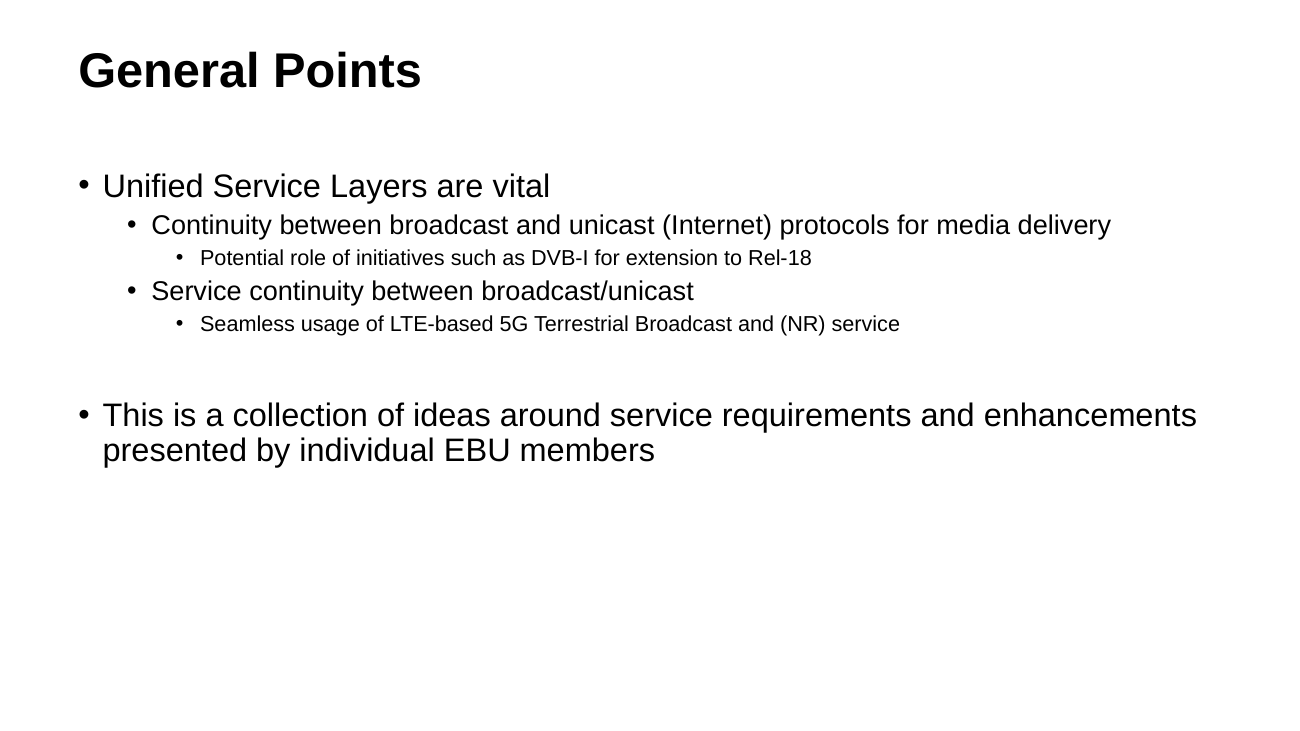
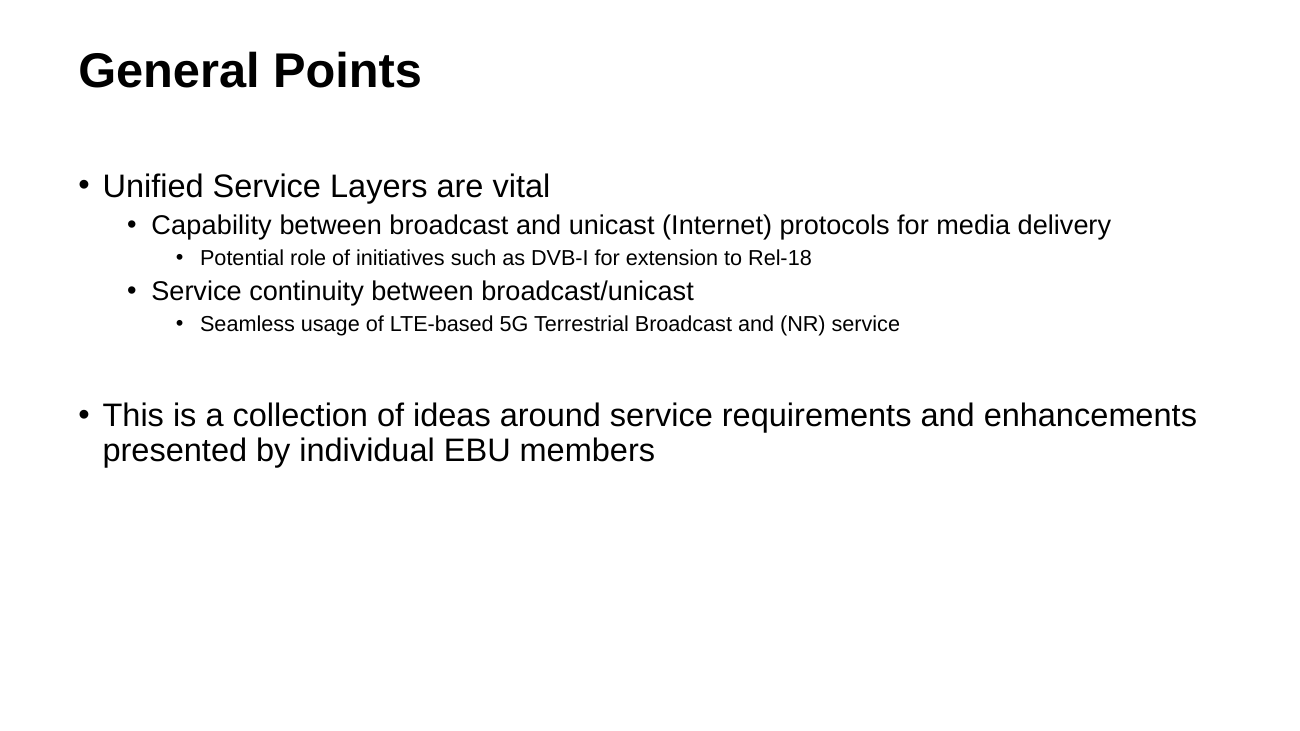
Continuity: Continuity -> Capability (212, 226)
